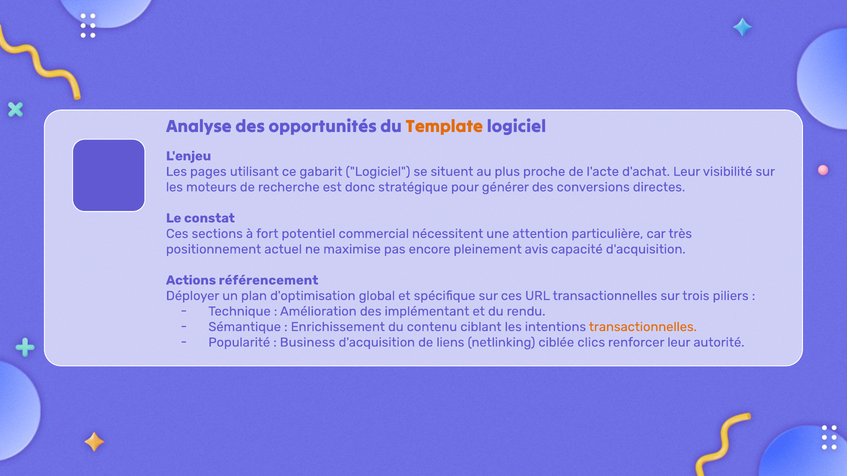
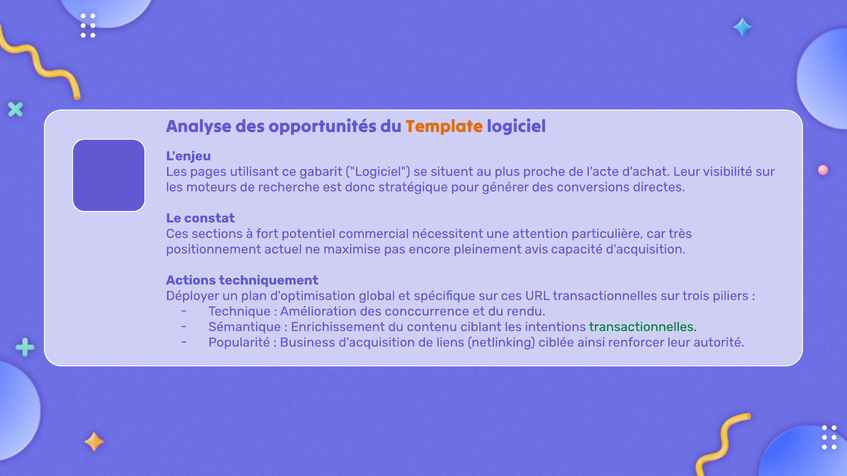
référencement: référencement -> techniquement (269, 281)
implémentant: implémentant -> conccurrence (427, 312)
transactionnelles colour: orange -> green (643, 327)
clics: clics -> ainsi (591, 343)
